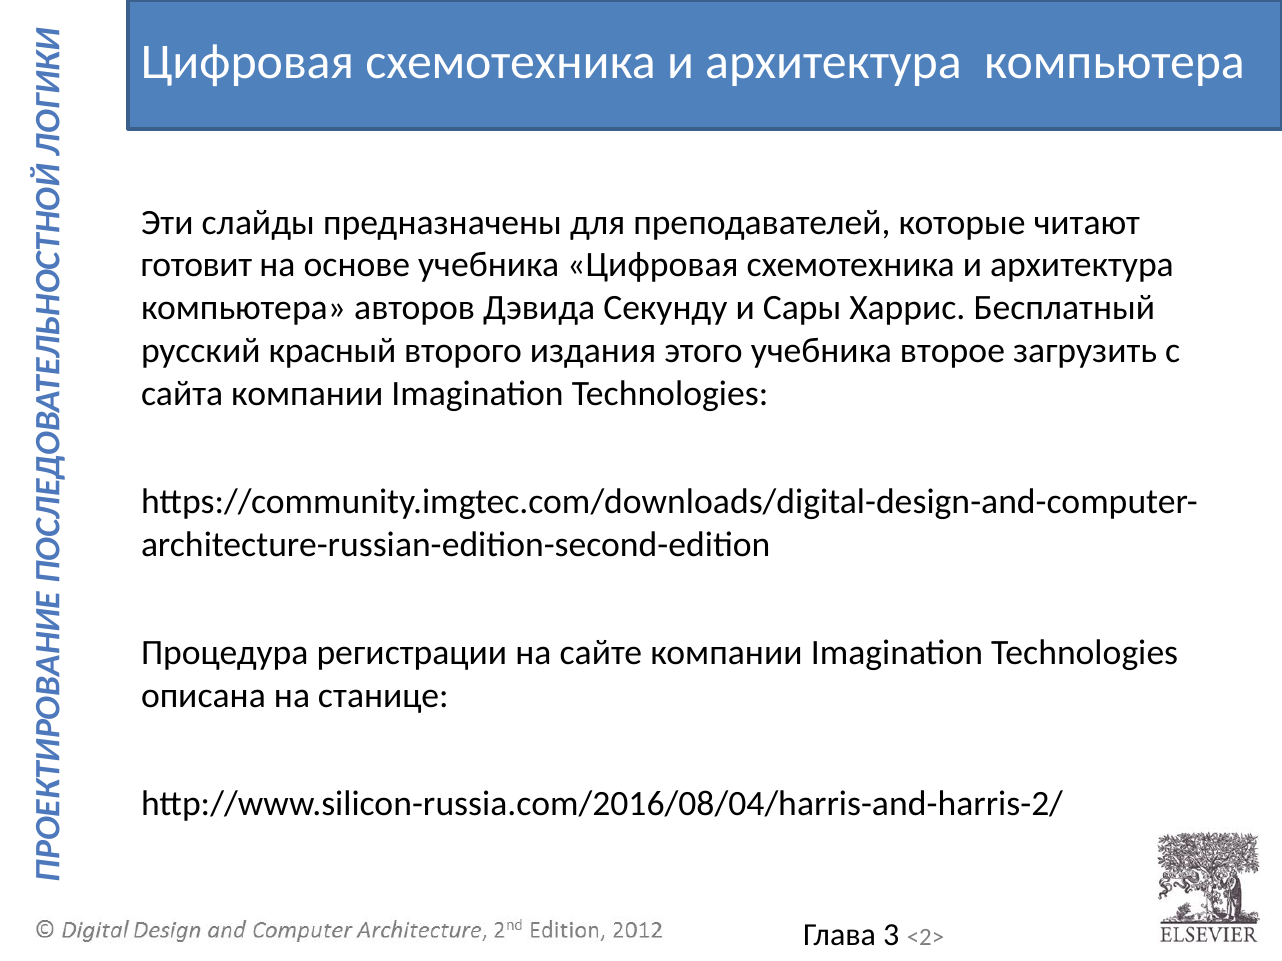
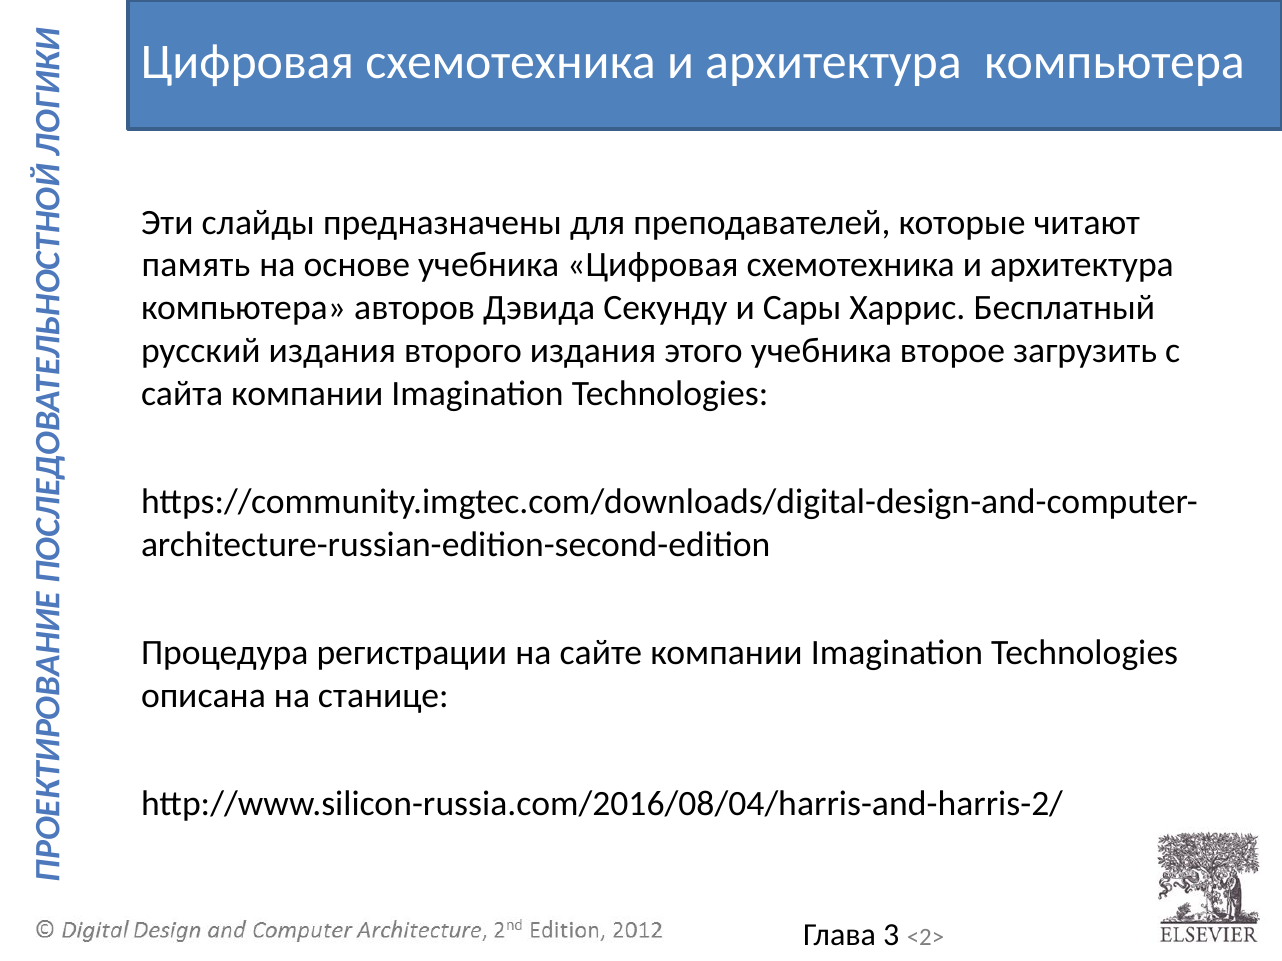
готовит: готовит -> память (196, 265)
русский красный: красный -> издания (332, 351)
